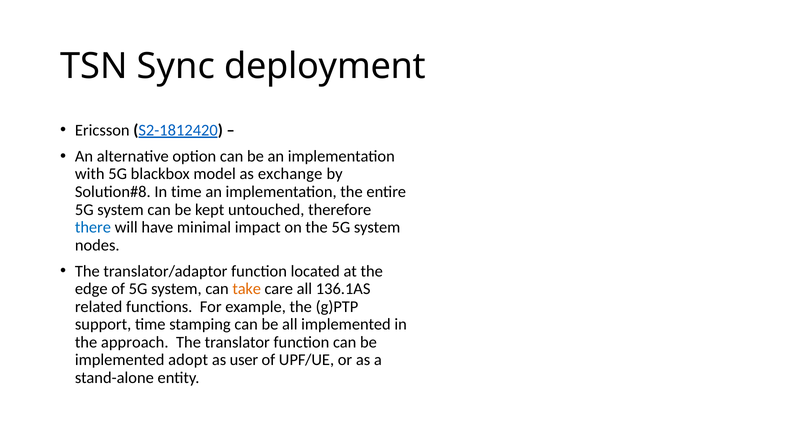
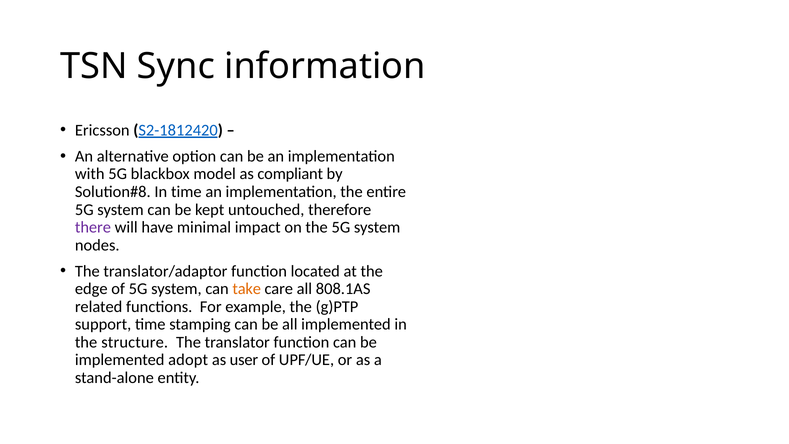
deployment: deployment -> information (325, 66)
exchange: exchange -> compliant (290, 174)
there colour: blue -> purple (93, 227)
136.1AS: 136.1AS -> 808.1AS (343, 289)
approach: approach -> structure (135, 342)
